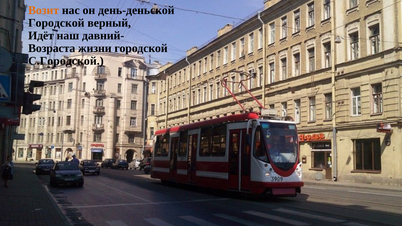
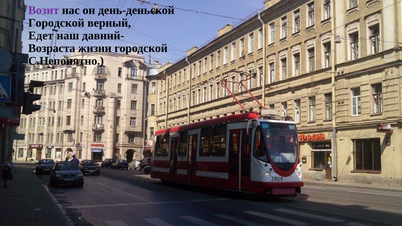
Возит colour: orange -> purple (44, 10)
Идёт: Идёт -> Едет (41, 36)
С.Городской: С.Городской -> С.Непонятно (66, 61)
